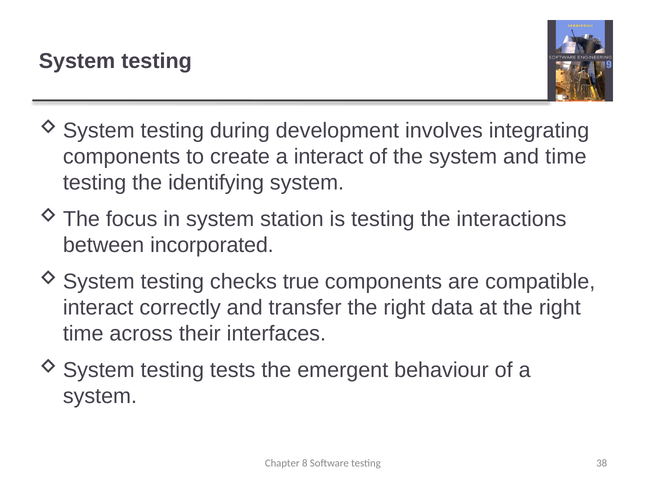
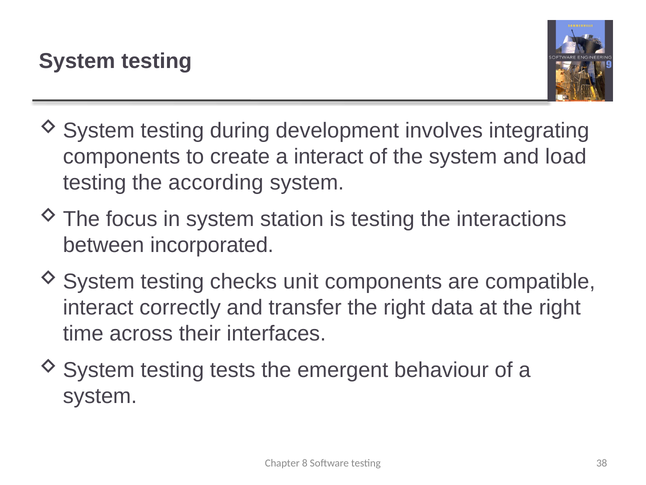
and time: time -> load (566, 157)
identifying: identifying -> according (216, 182)
true: true -> unit (301, 281)
